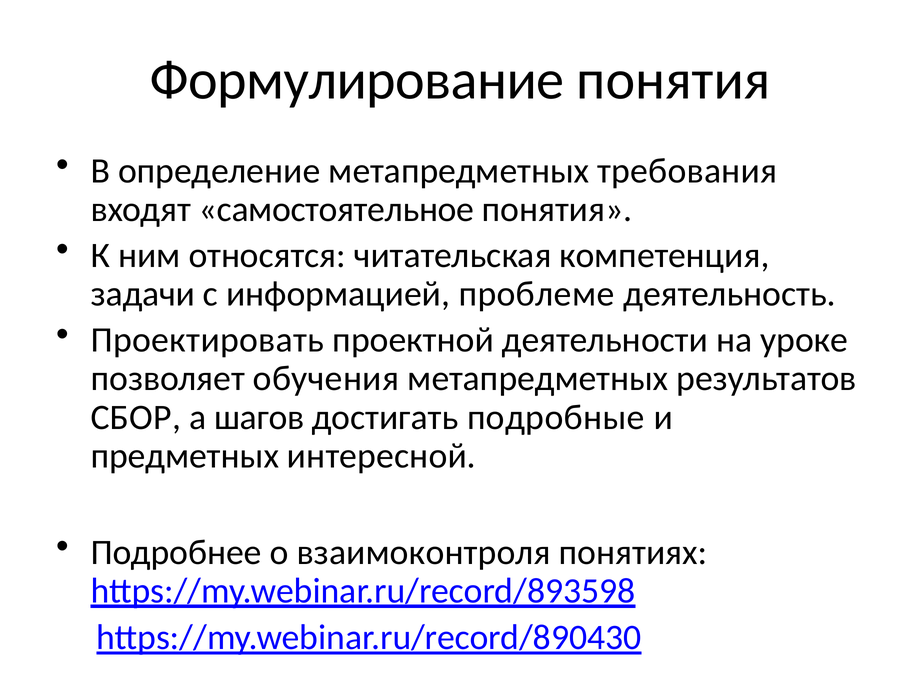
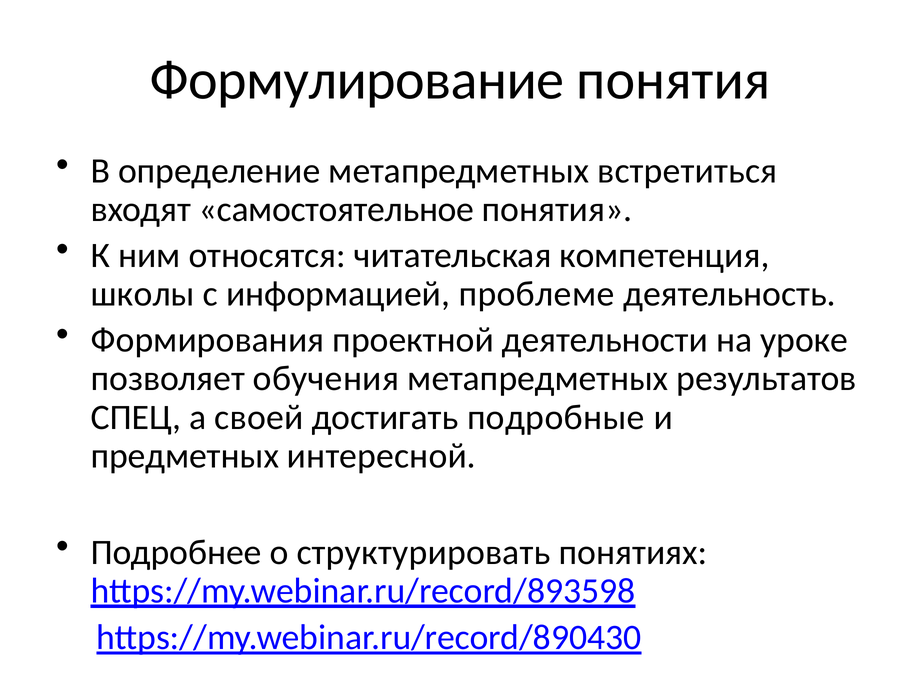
требования: требования -> встретиться (687, 171)
задачи: задачи -> школы (143, 294)
Проектировать: Проектировать -> Формирования (208, 340)
СБОР: СБОР -> СПЕЦ (136, 417)
шагов: шагов -> своей (259, 417)
взаимоконтроля: взаимоконтроля -> структурировать (424, 552)
